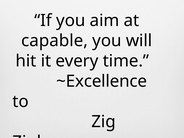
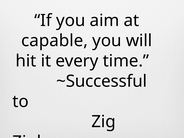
~Excellence: ~Excellence -> ~Successful (102, 81)
